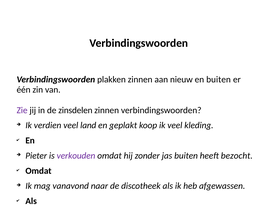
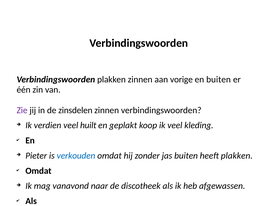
nieuw: nieuw -> vorige (181, 79)
land: land -> huilt (88, 125)
verkouden colour: purple -> blue (76, 155)
heeft bezocht: bezocht -> plakken (237, 155)
